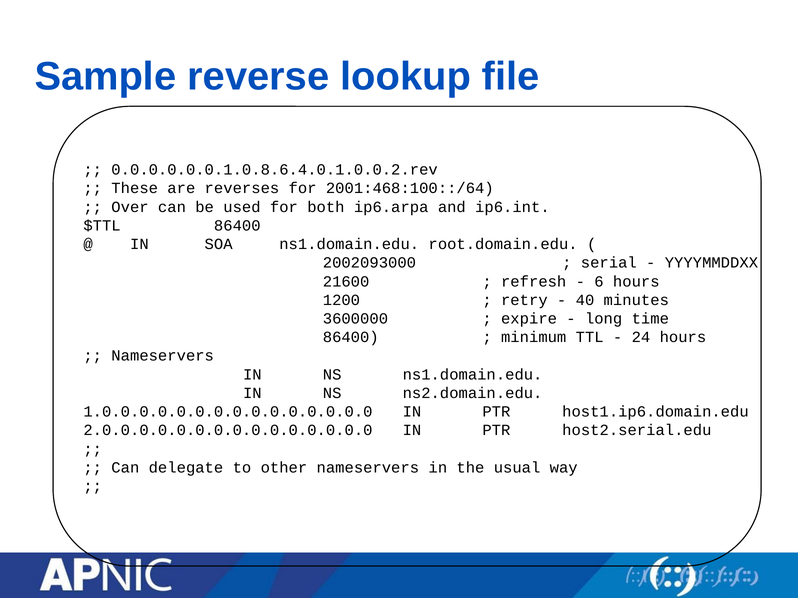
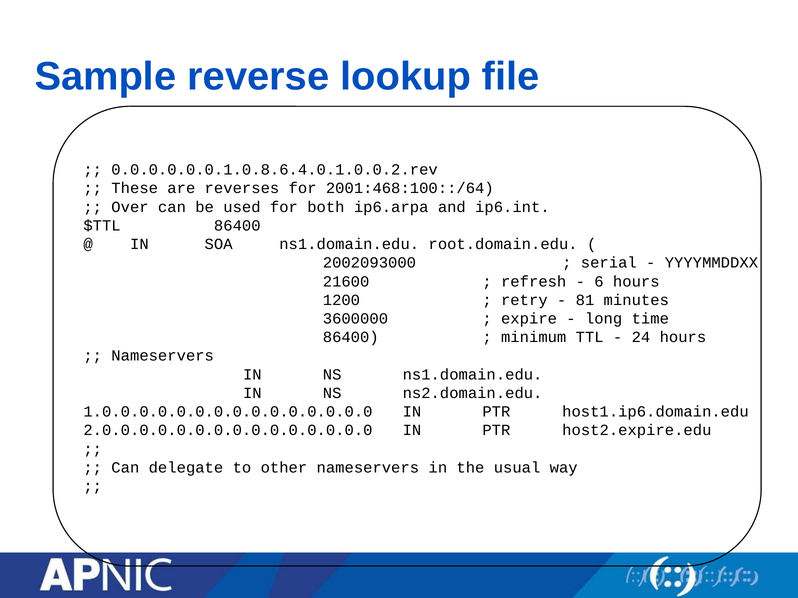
40: 40 -> 81 (585, 300)
host2.serial.edu: host2.serial.edu -> host2.expire.edu (637, 431)
